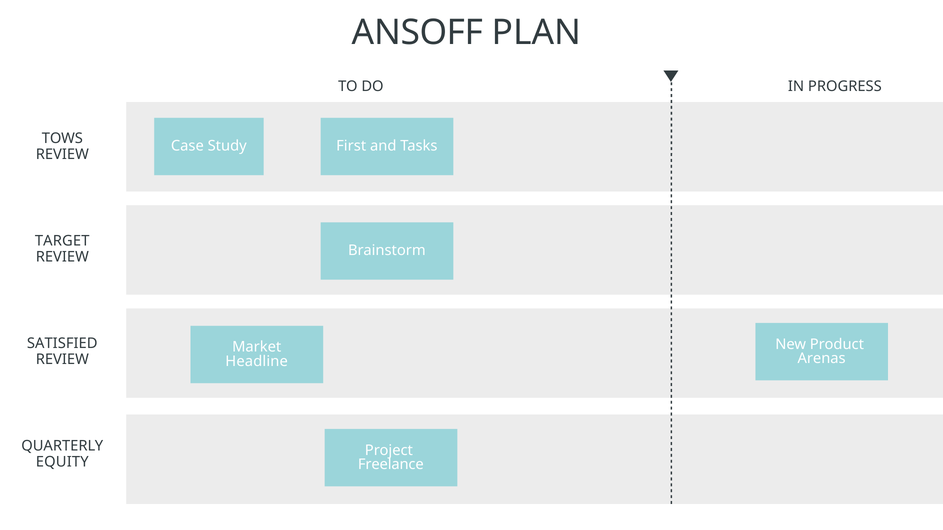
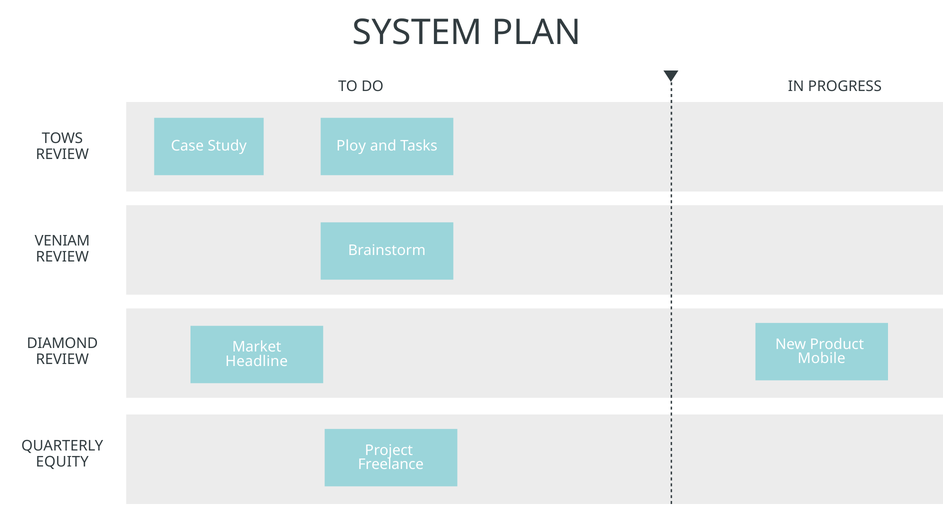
ANSOFF: ANSOFF -> SYSTEM (417, 33)
First: First -> Ploy (351, 146)
TARGET: TARGET -> VENIAM (62, 241)
SATISFIED: SATISFIED -> DIAMOND (62, 344)
Arenas: Arenas -> Mobile (821, 359)
